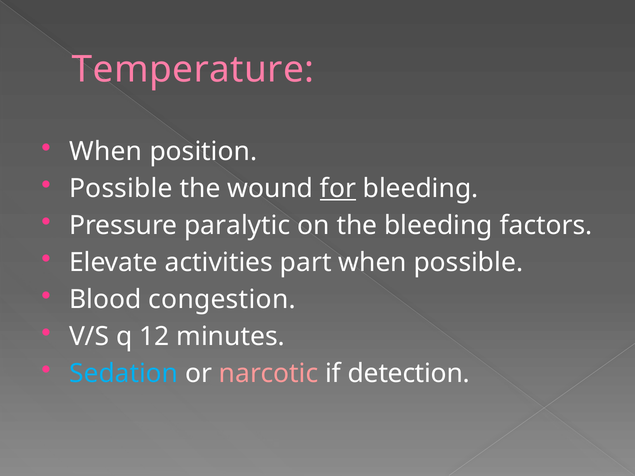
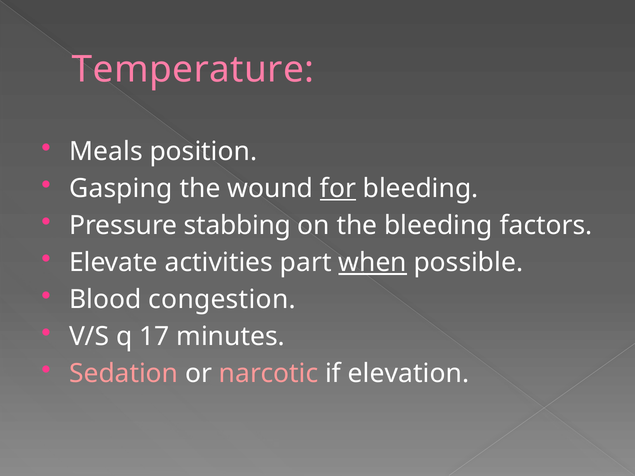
When: When -> Meals (106, 152)
Possible: Possible -> Gasping (121, 189)
paralytic: paralytic -> stabbing (237, 226)
when underline: none -> present (373, 263)
12: 12 -> 17 (154, 337)
Sedation colour: light blue -> pink (124, 374)
detection: detection -> elevation (409, 374)
